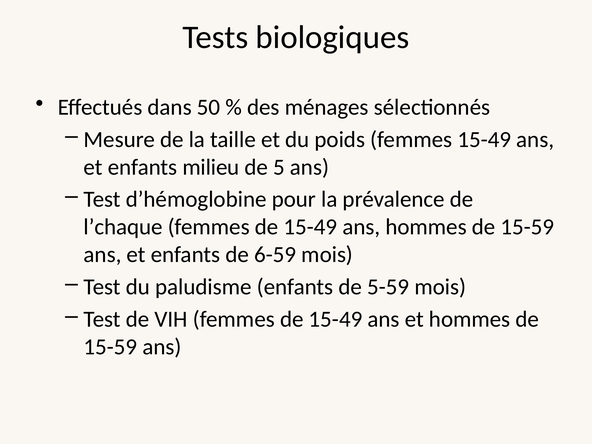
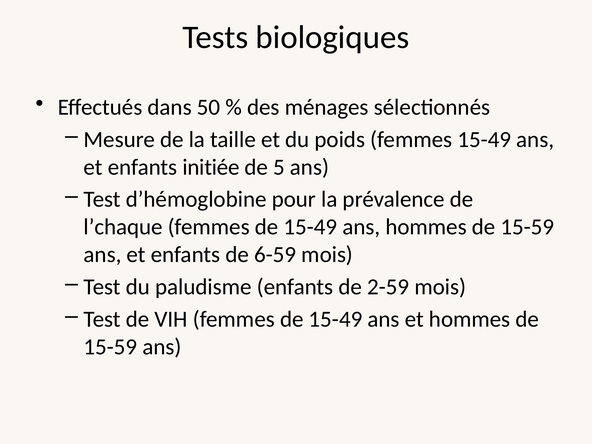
milieu: milieu -> initiée (211, 167)
5-59: 5-59 -> 2-59 (388, 287)
